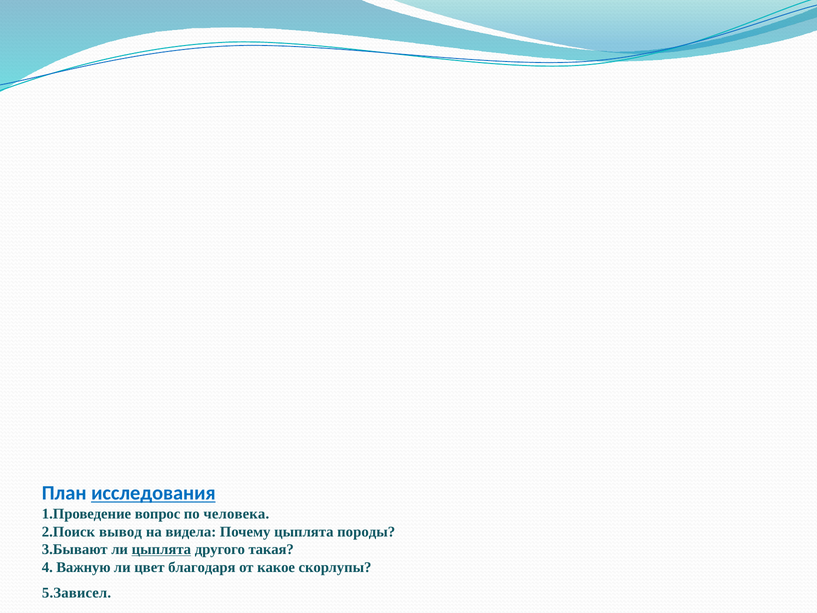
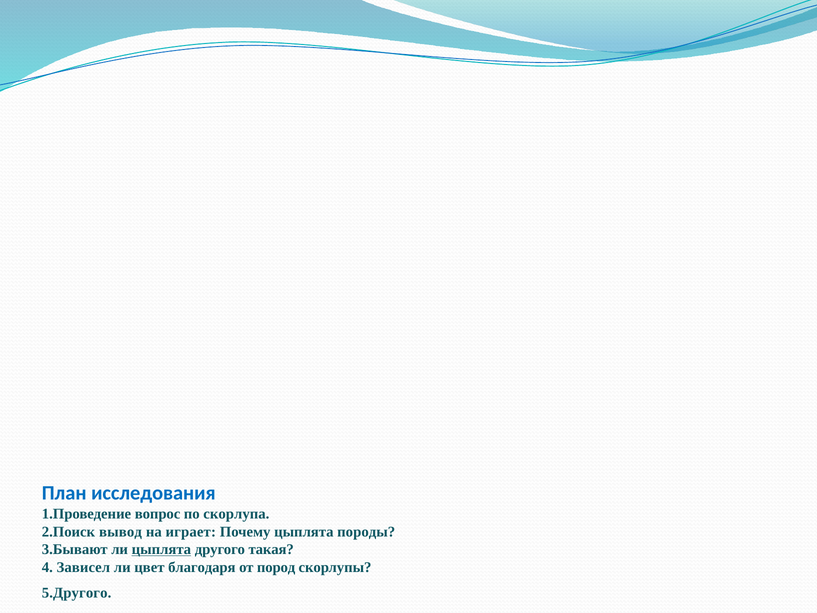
исследования underline: present -> none (153, 493)
человека: человека -> скорлупа (236, 514)
видела: видела -> играет (191, 531)
Важную: Важную -> Зависел (83, 567)
какое: какое -> пород (276, 567)
5.Зависел: 5.Зависел -> 5.Другого (77, 593)
